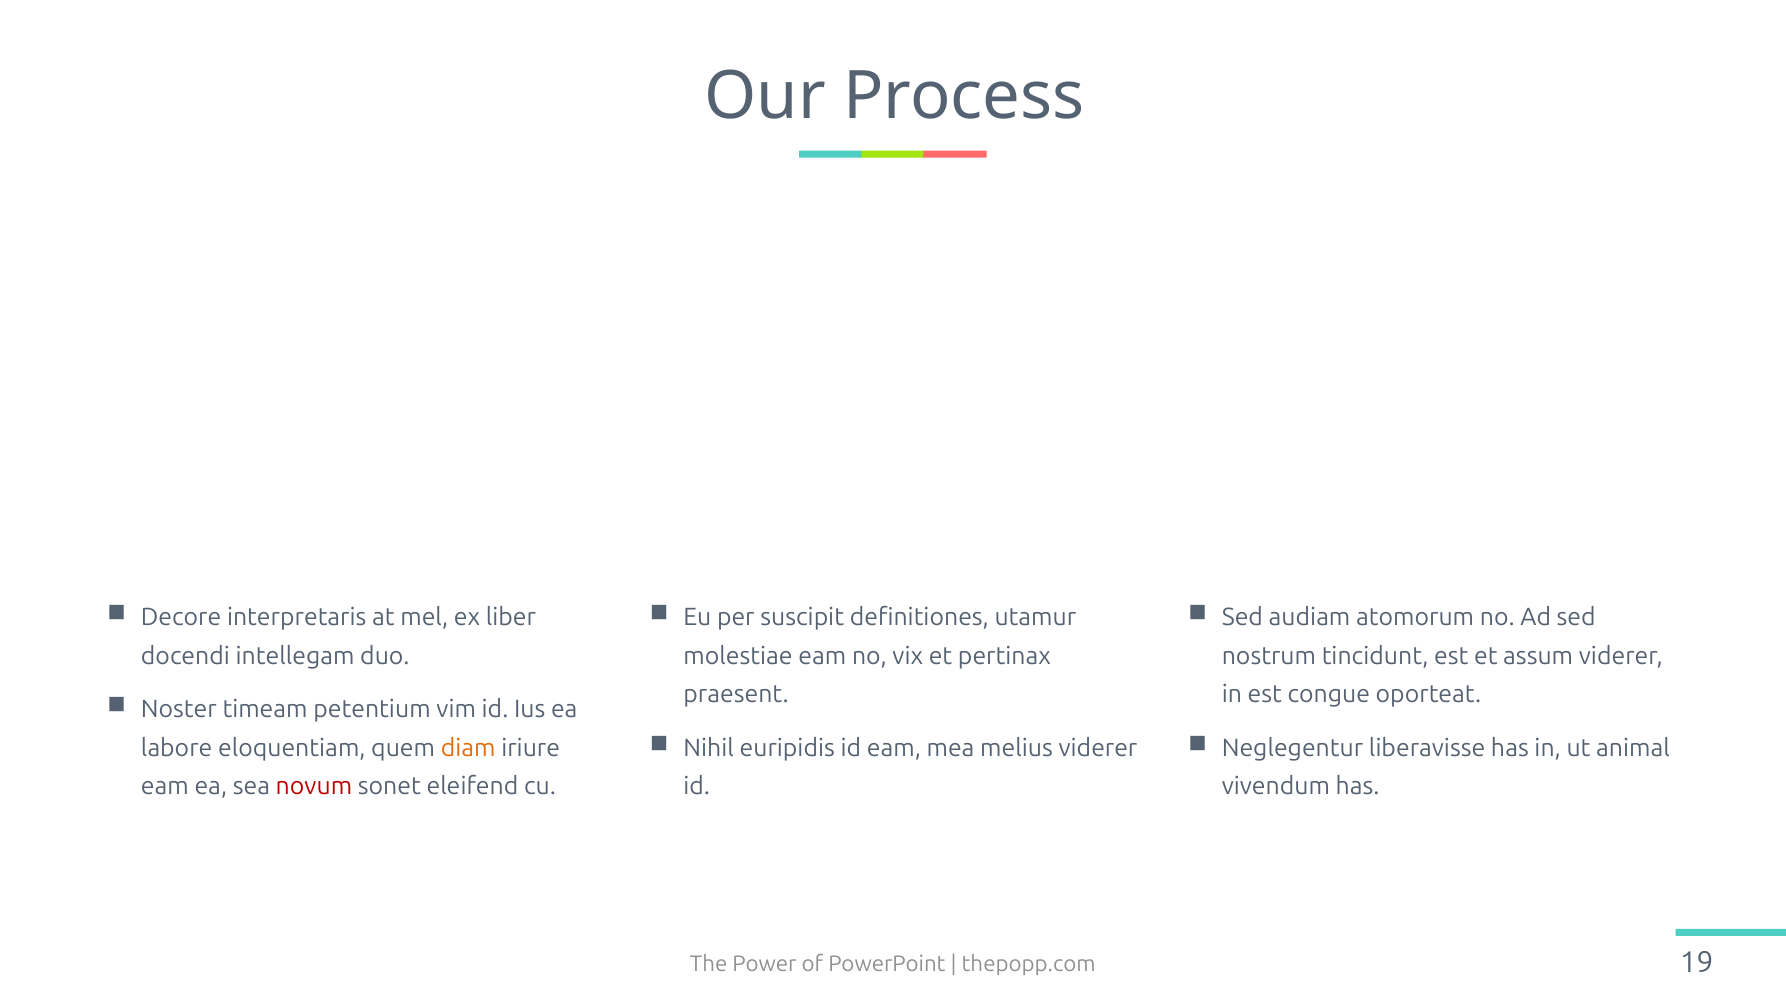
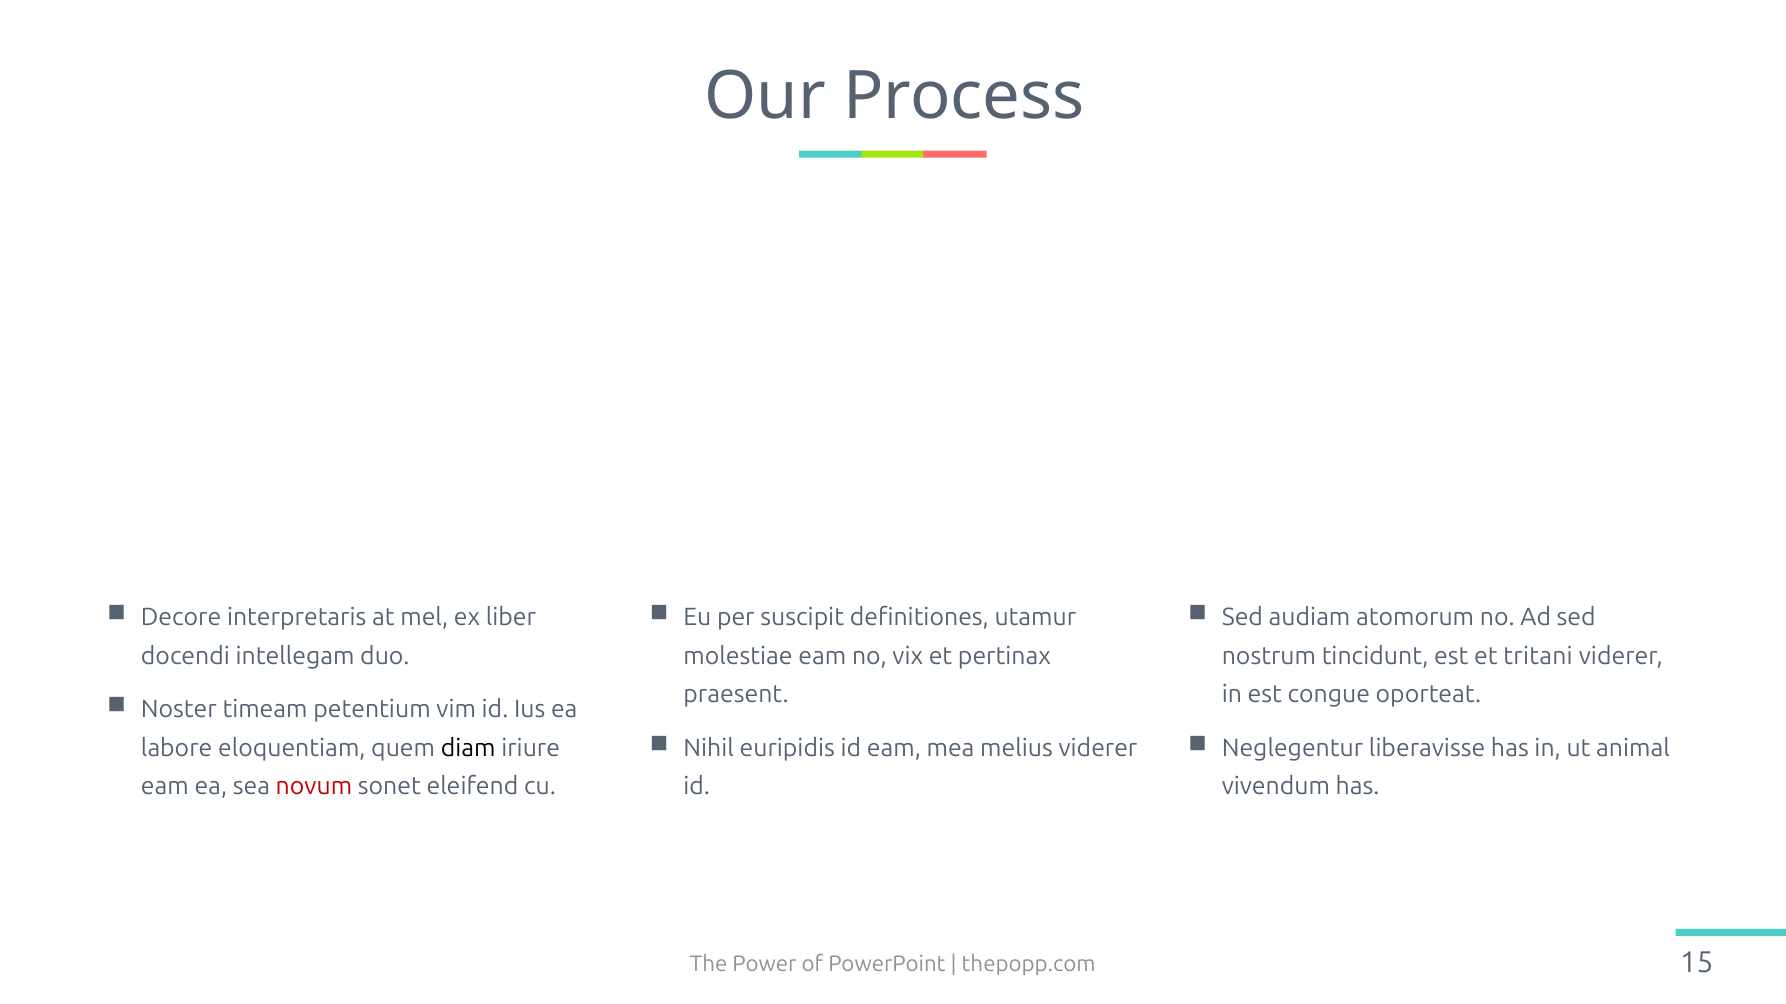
assum: assum -> tritani (1538, 656)
diam colour: orange -> black (468, 748)
19: 19 -> 15 (1697, 963)
